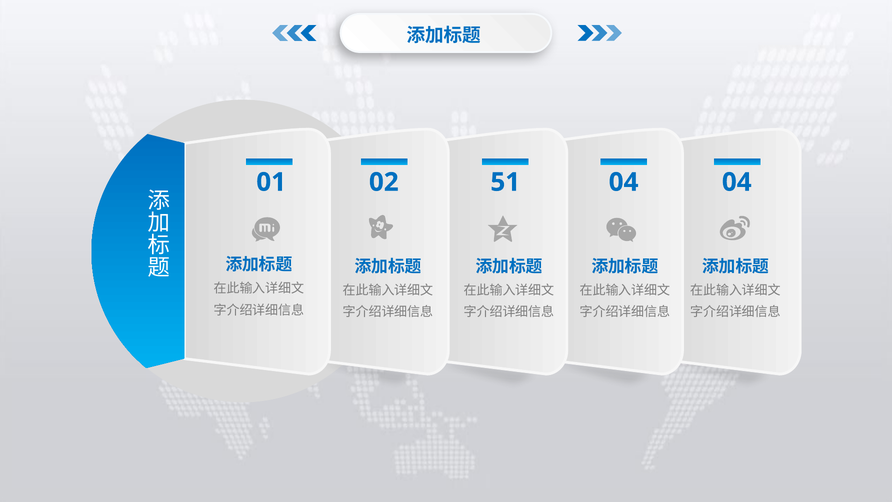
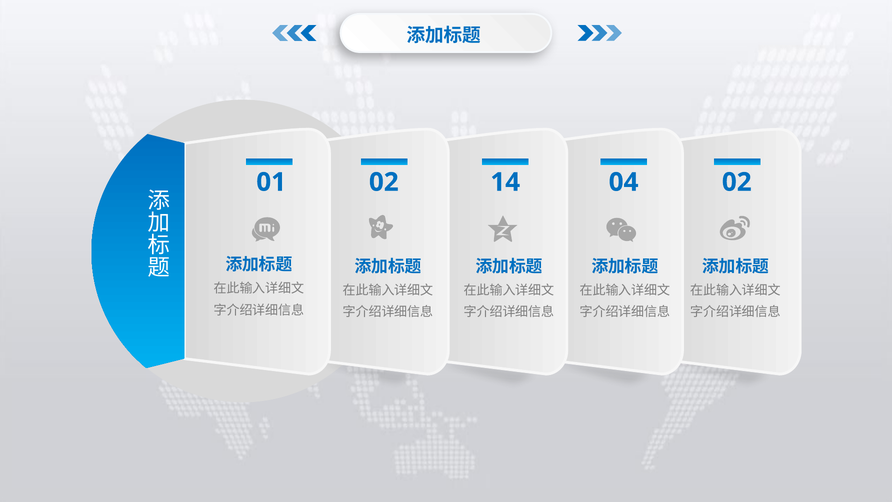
51: 51 -> 14 (505, 182)
04 04: 04 -> 02 (737, 182)
